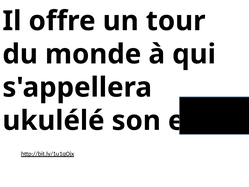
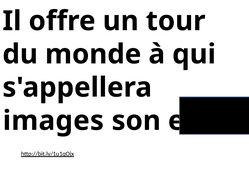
ukulélé: ukulélé -> images (53, 121)
